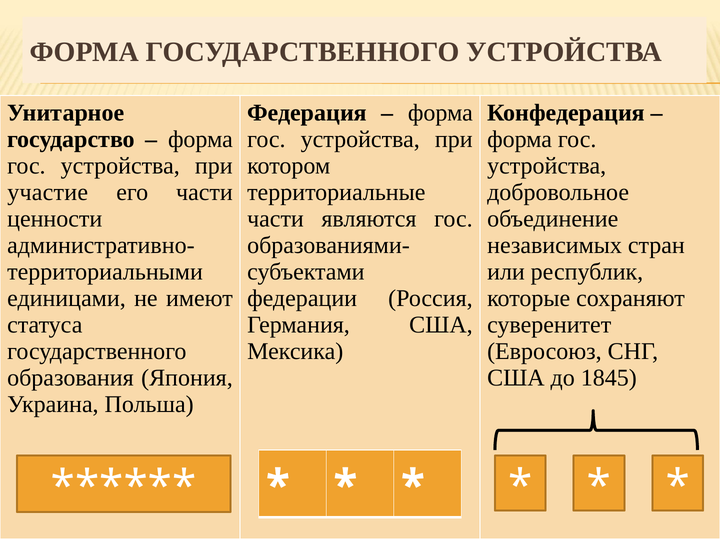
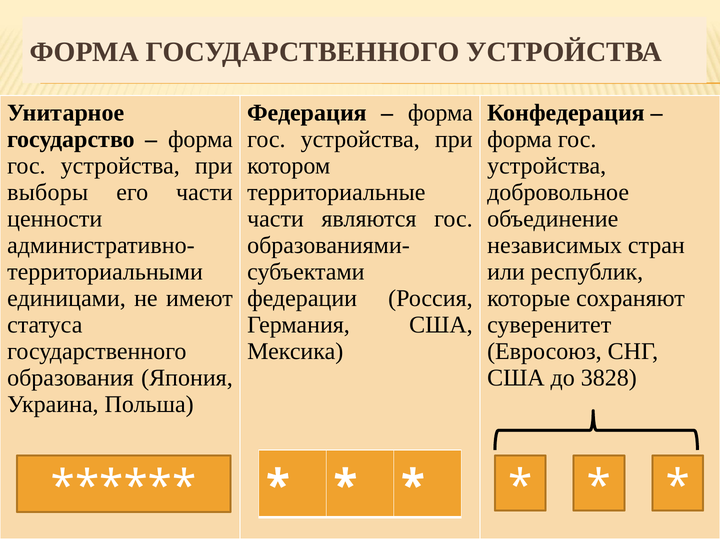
участие: участие -> выборы (48, 192)
1845: 1845 -> 3828 (609, 378)
